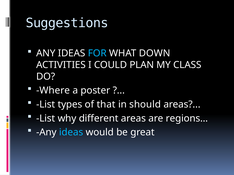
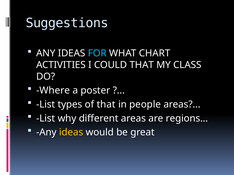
DOWN: DOWN -> CHART (155, 53)
COULD PLAN: PLAN -> THAT (142, 65)
should: should -> people (145, 105)
ideas colour: light blue -> yellow (71, 133)
